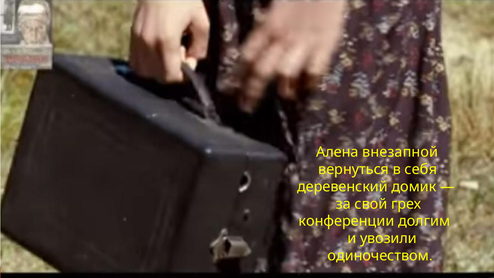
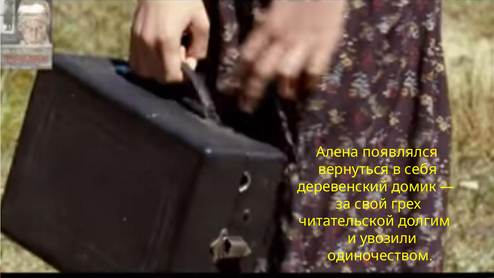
внезапной: внезапной -> появлялся (400, 152)
конференции: конференции -> читательской (346, 221)
